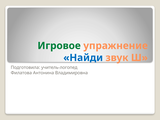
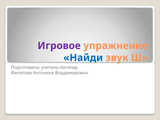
Игровое colour: green -> purple (59, 46)
